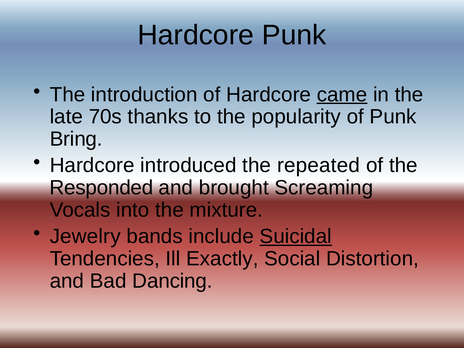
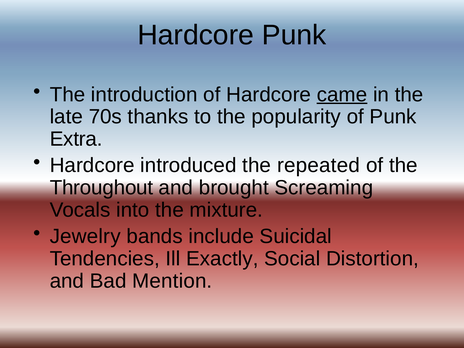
Bring: Bring -> Extra (76, 139)
Responded: Responded -> Throughout (101, 188)
Suicidal underline: present -> none (296, 236)
Dancing: Dancing -> Mention (172, 281)
